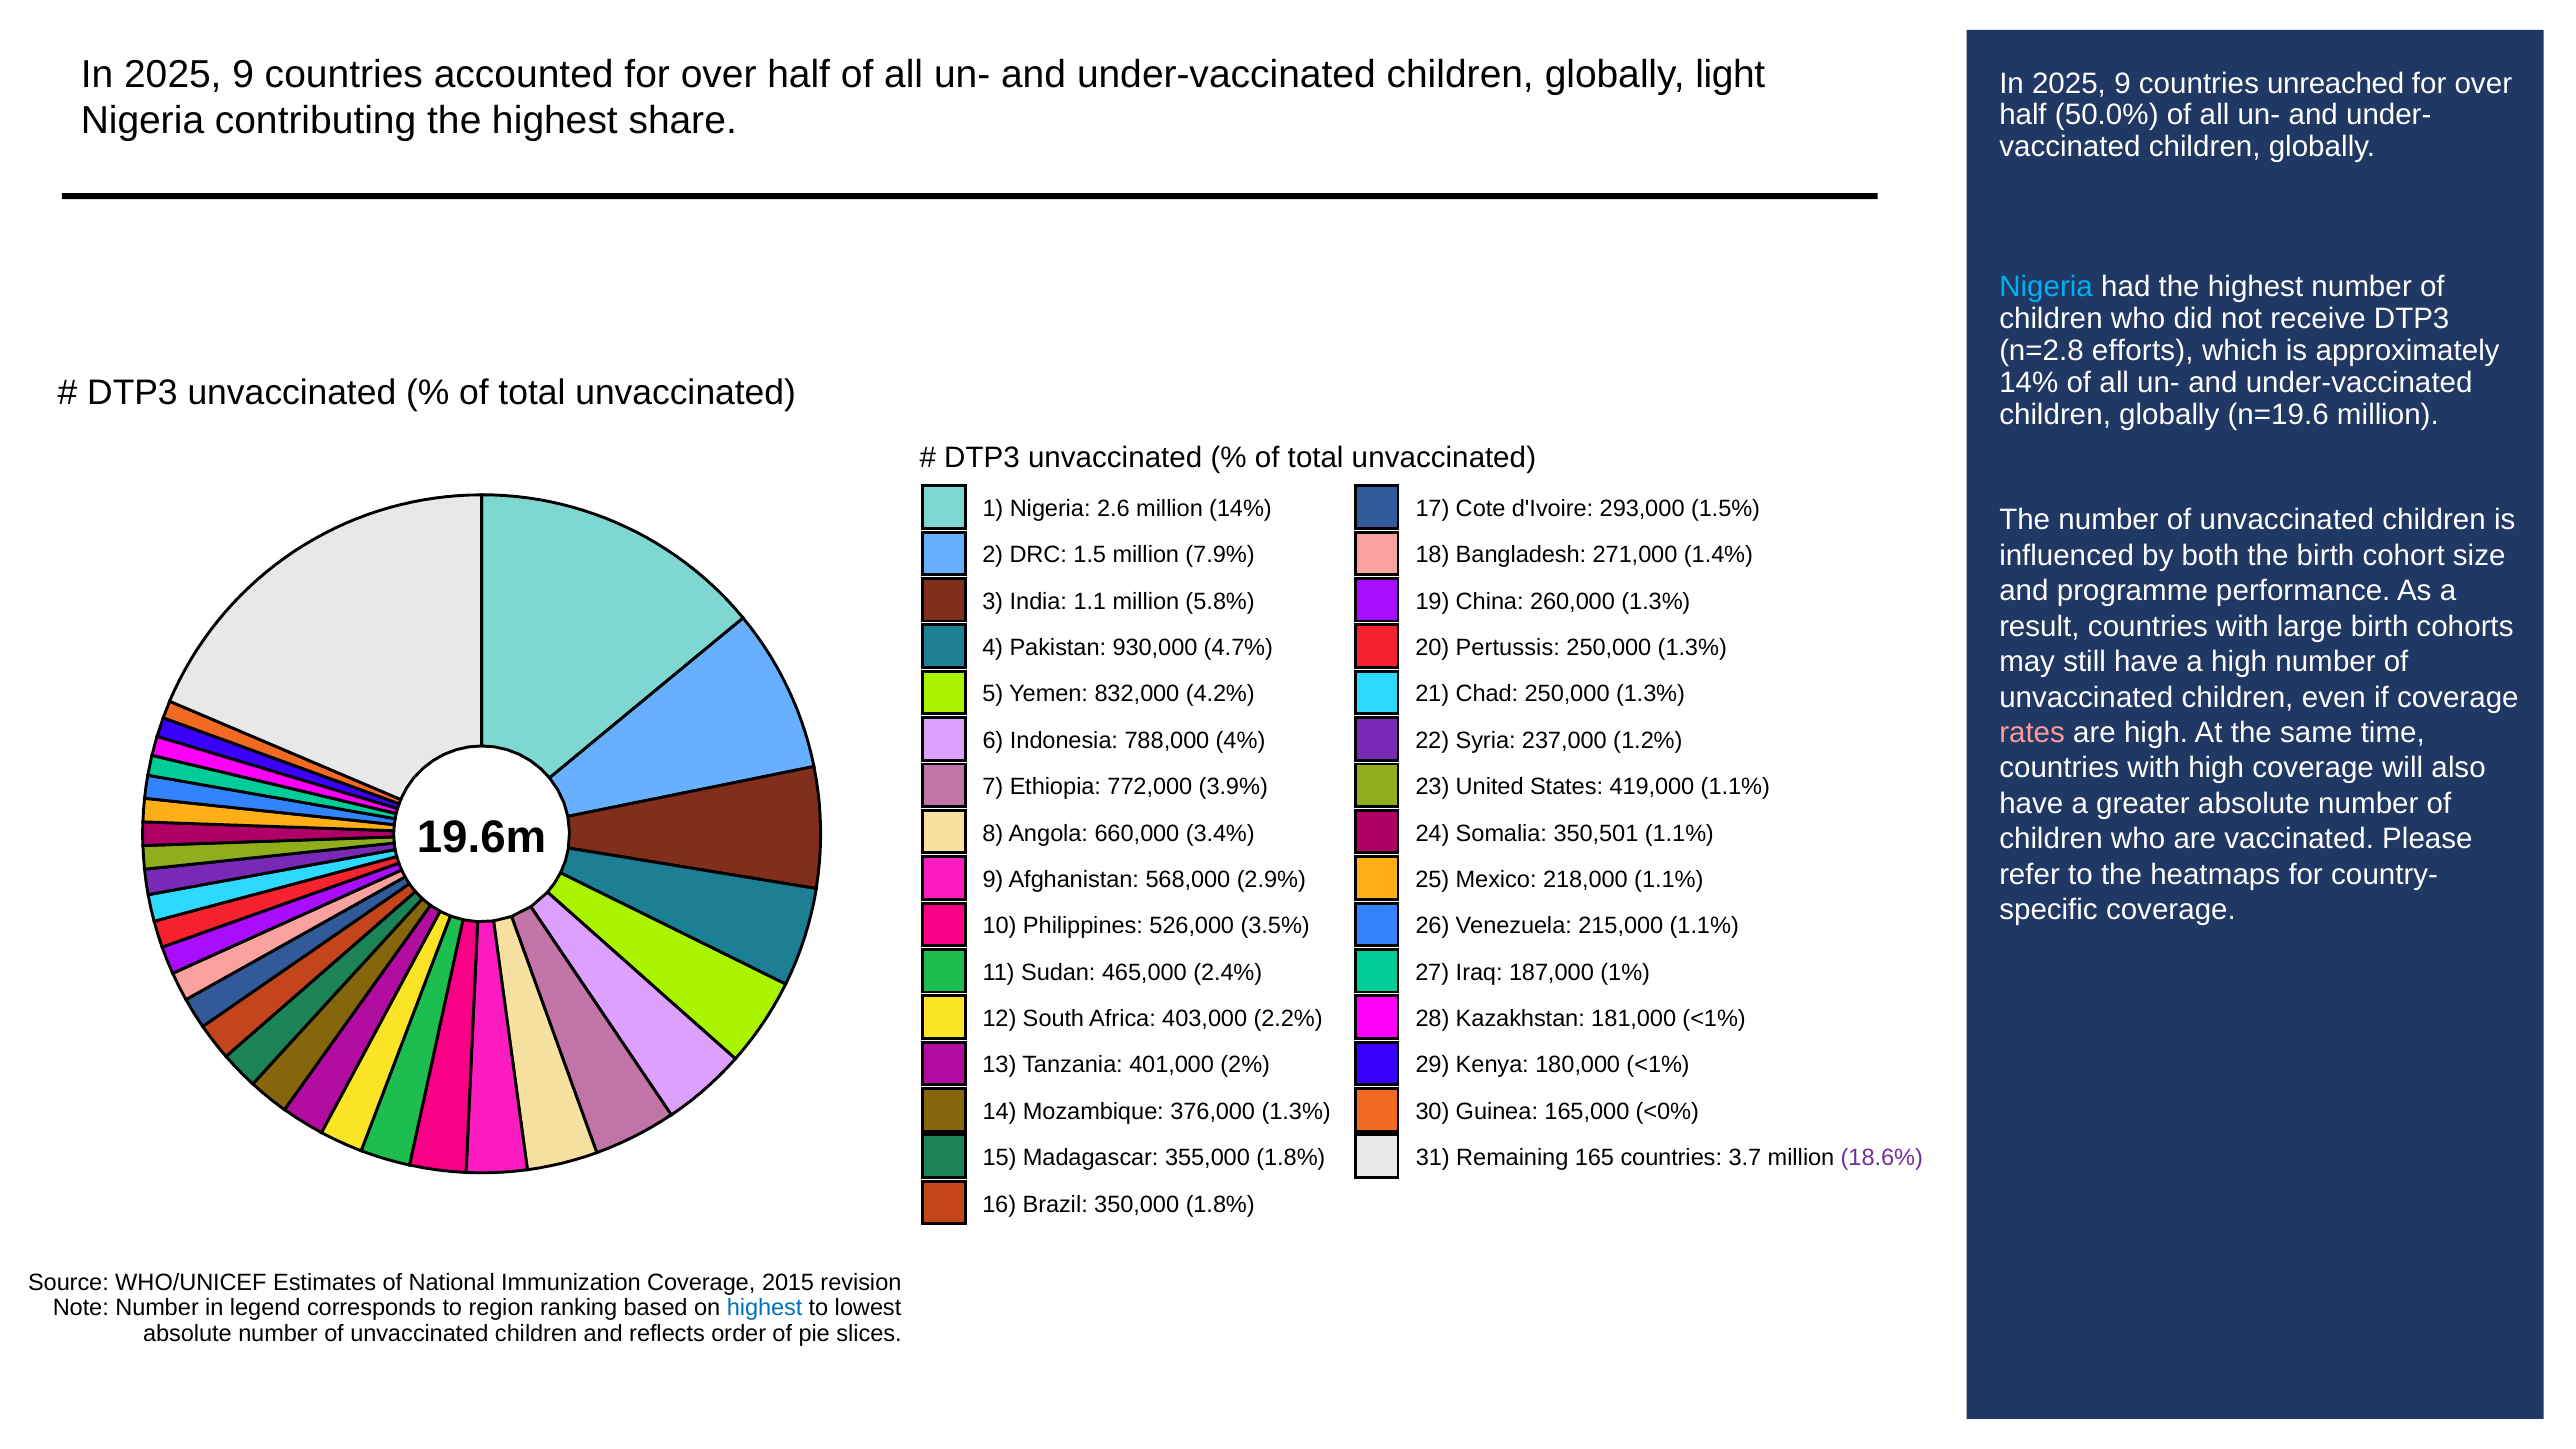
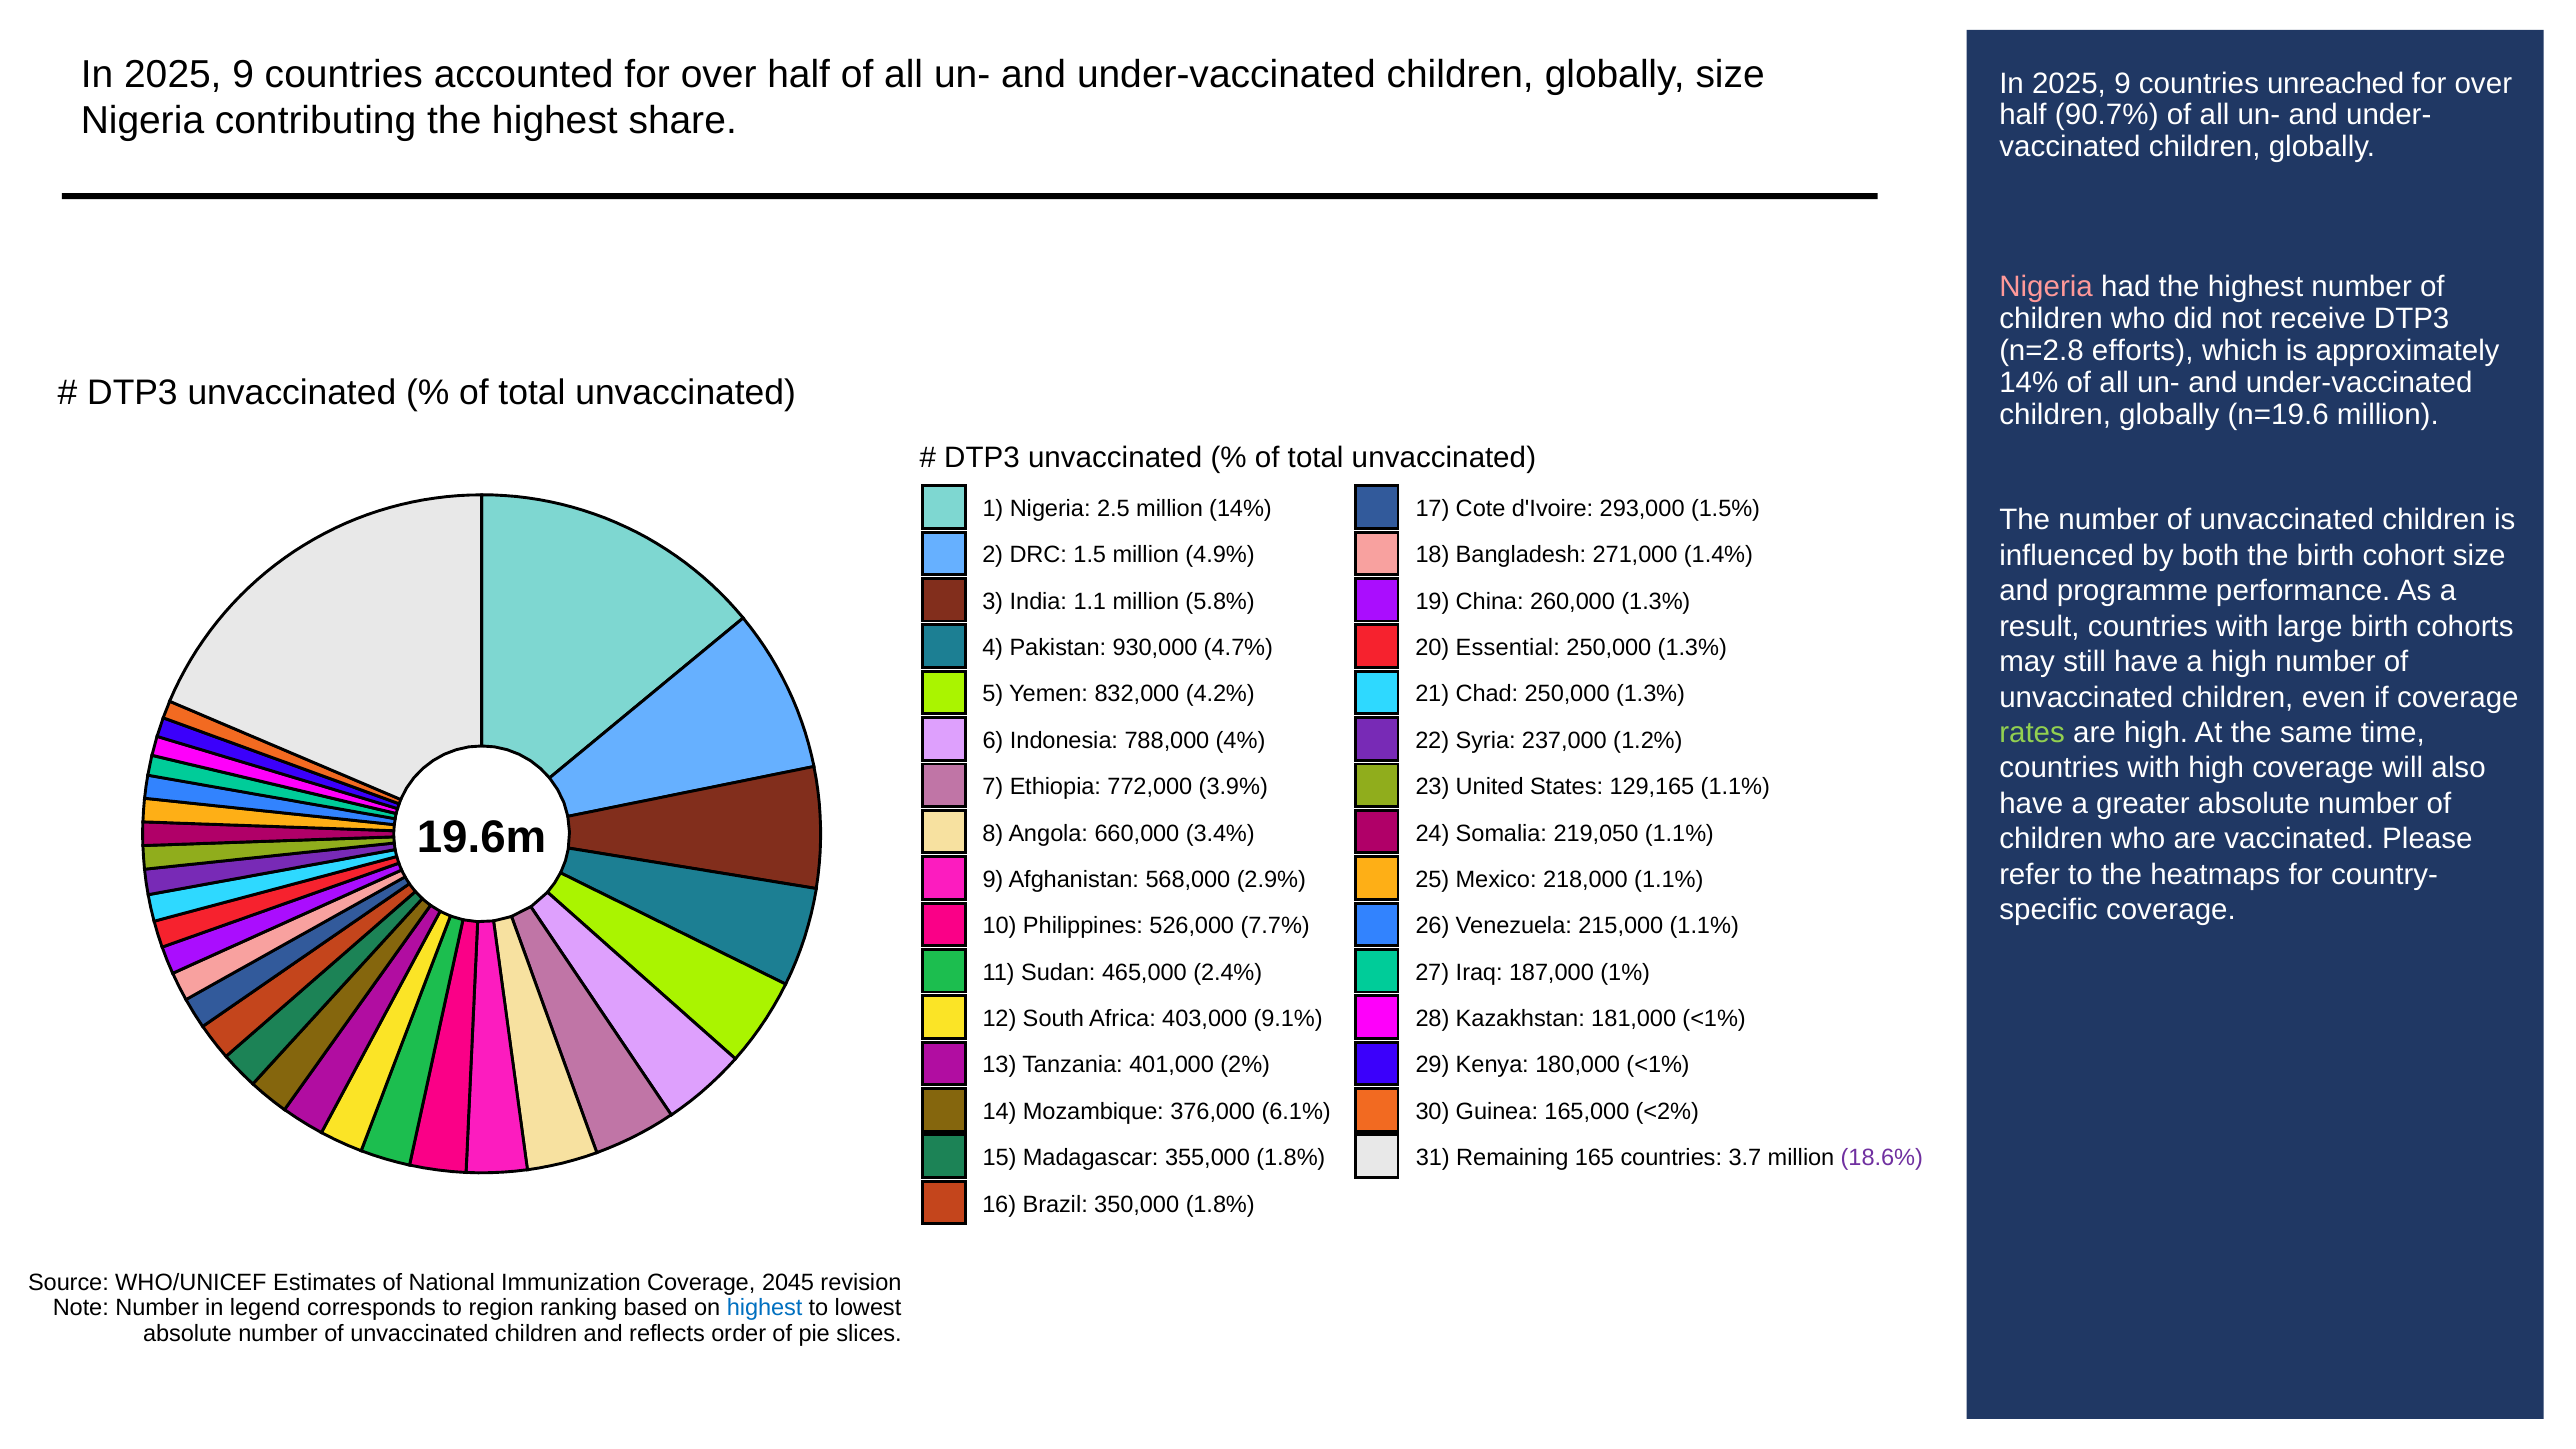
globally light: light -> size (1730, 74)
50.0%: 50.0% -> 90.7% (2107, 115)
Nigeria colour: light blue -> pink (2046, 287)
2.6: 2.6 -> 2.5 (1113, 509)
7.9%: 7.9% -> 4.9% (1220, 555)
Pertussis: Pertussis -> Essential (1508, 648)
rates colour: pink -> light green (2032, 733)
419,000: 419,000 -> 129,165 (1652, 787)
350,501: 350,501 -> 219,050 (1596, 833)
3.5%: 3.5% -> 7.7% (1275, 926)
2.2%: 2.2% -> 9.1% (1288, 1019)
376,000 1.3%: 1.3% -> 6.1% (1296, 1111)
<0%: <0% -> <2% (1667, 1111)
2015: 2015 -> 2045 (788, 1282)
